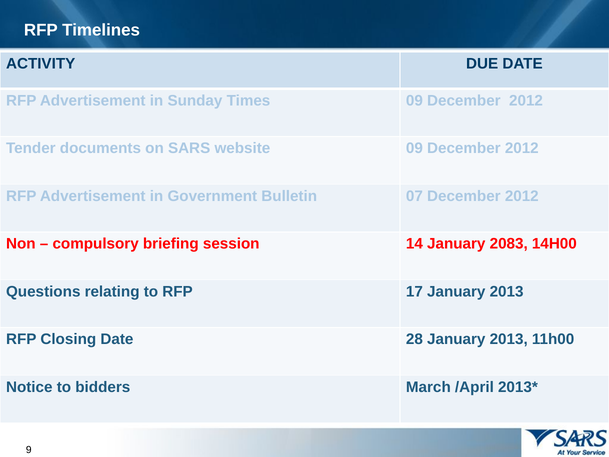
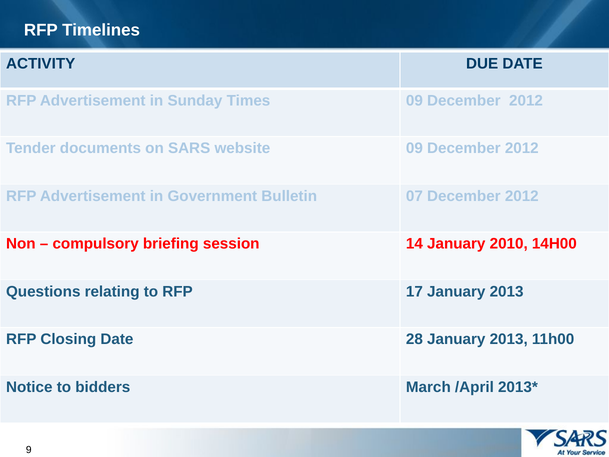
2083: 2083 -> 2010 (509, 244)
